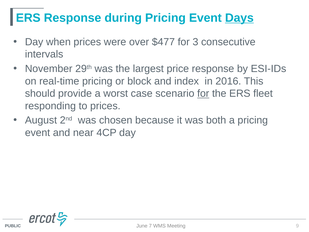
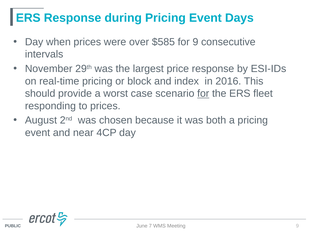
Days underline: present -> none (239, 18)
$477: $477 -> $585 (163, 42)
for 3: 3 -> 9 (195, 42)
